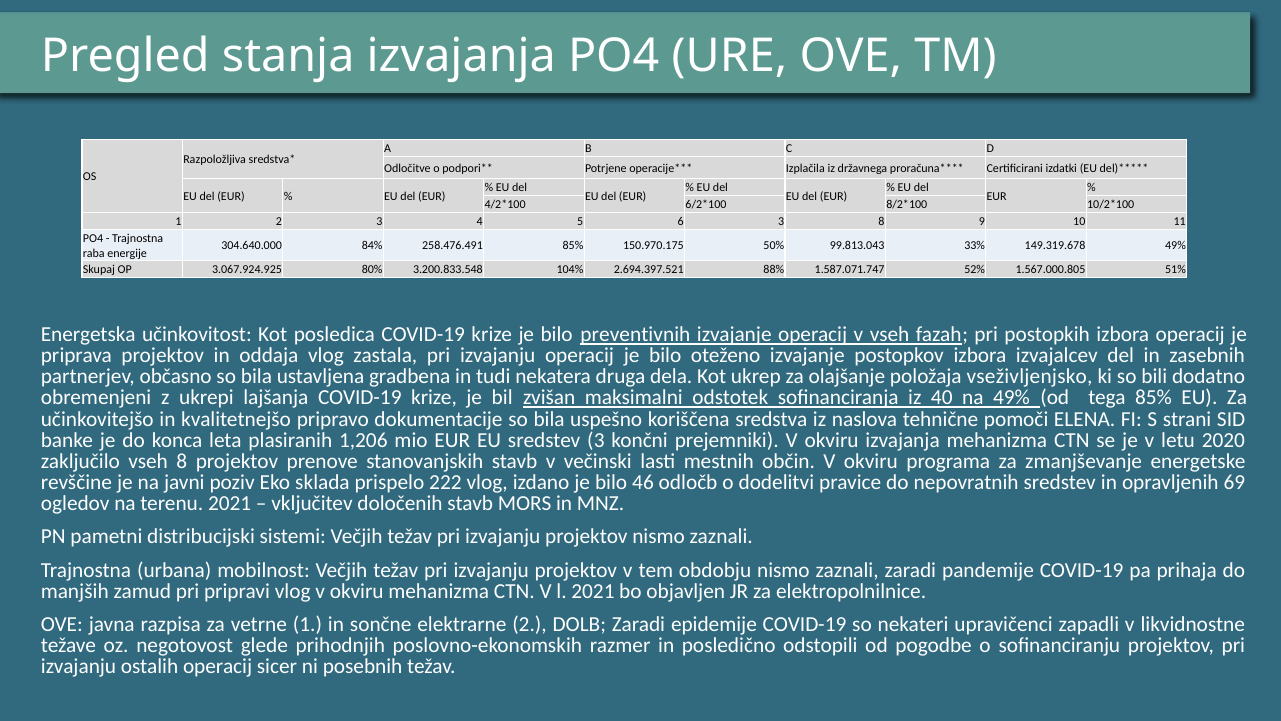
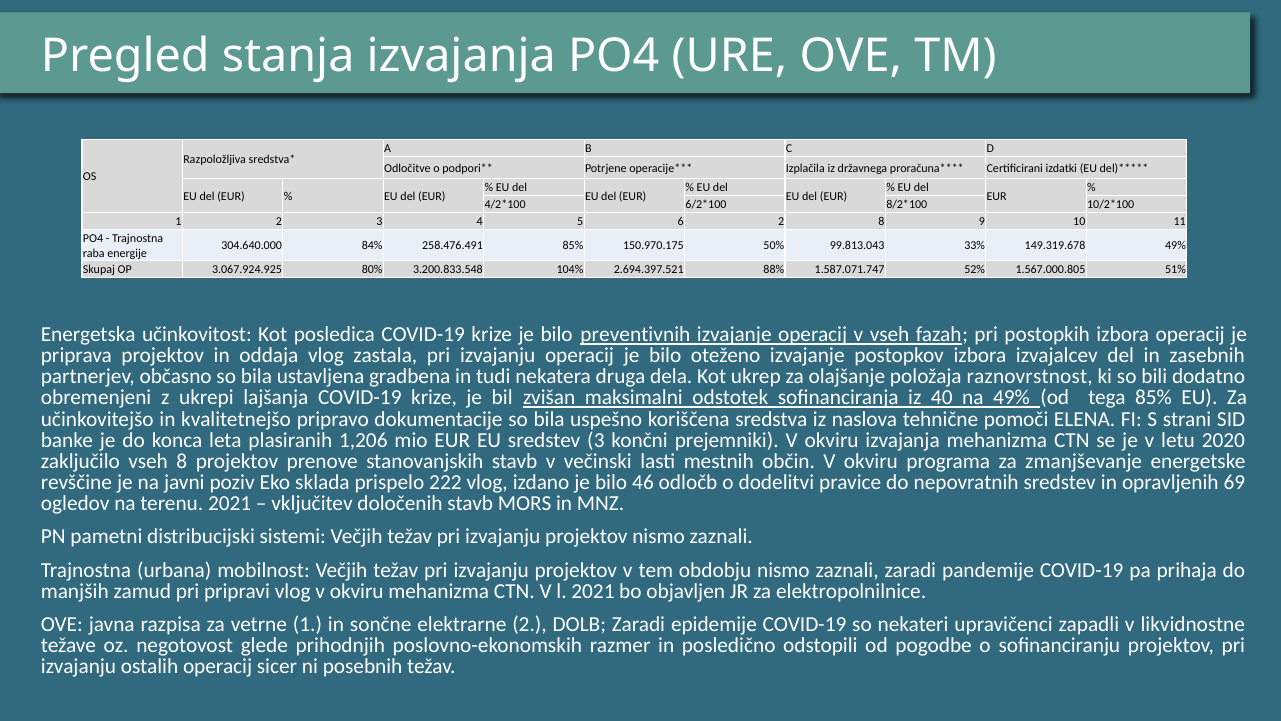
6 3: 3 -> 2 (781, 222)
vseživljenjsko: vseživljenjsko -> raznovrstnost (1030, 377)
